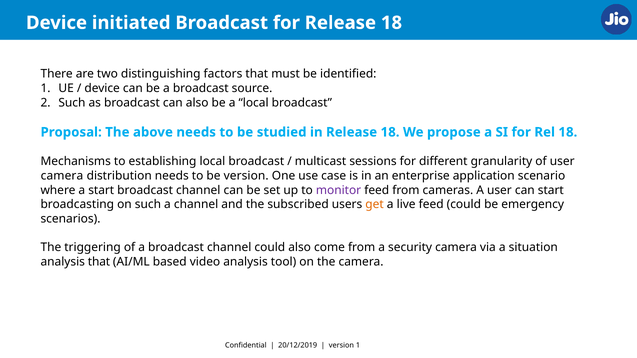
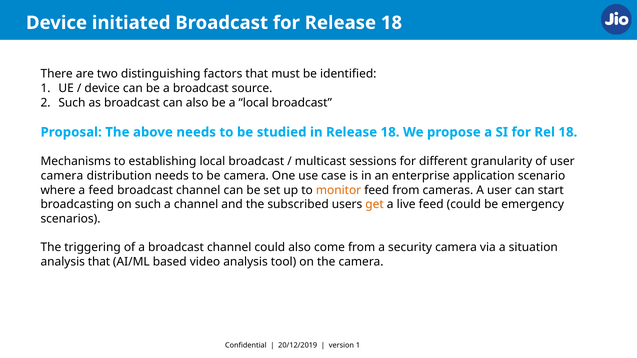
be version: version -> camera (246, 176)
a start: start -> feed (101, 190)
monitor colour: purple -> orange (339, 190)
